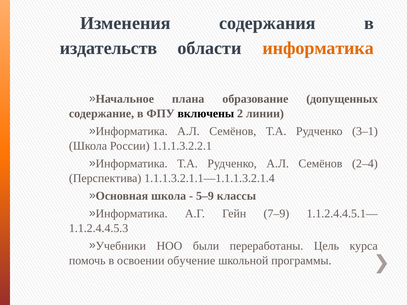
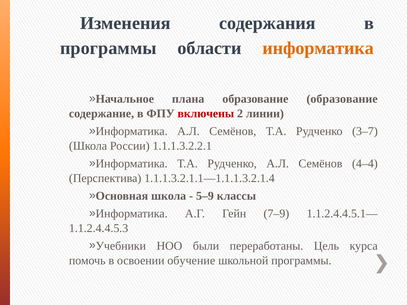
издательств: издательств -> программы (108, 48)
образование допущенных: допущенных -> образование (342, 99)
включены colour: black -> red (206, 114)
3–1: 3–1 -> 3–7 (365, 131)
2–4: 2–4 -> 4–4 (365, 164)
